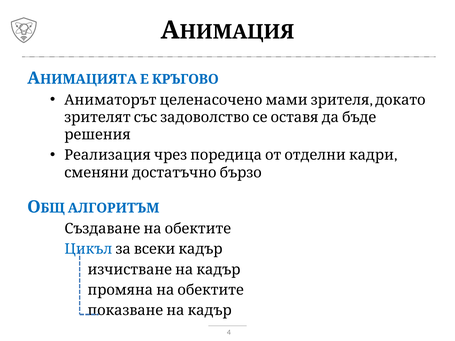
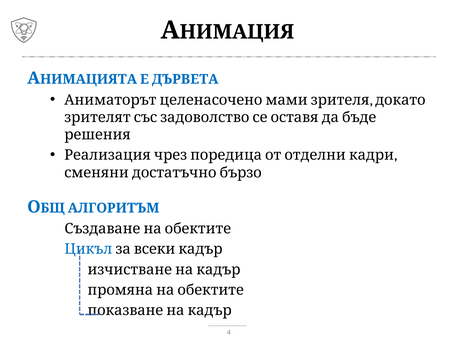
КРЪГОВО: КРЪГОВО -> ДЪРВЕТА (185, 79)
